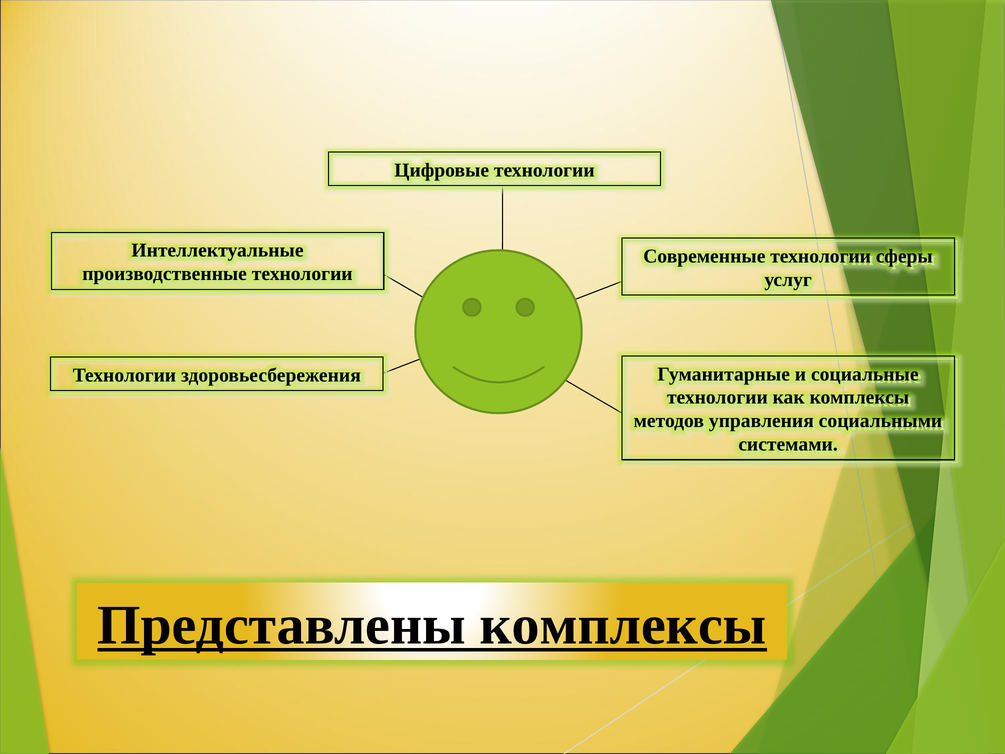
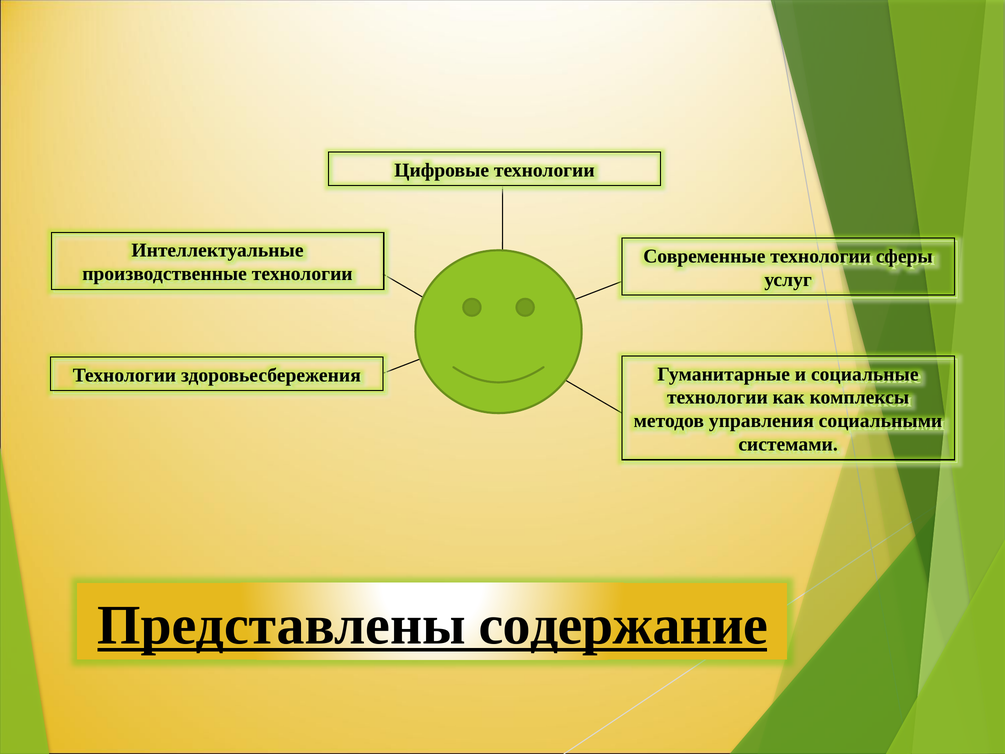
Представлены комплексы: комплексы -> содержание (623, 625)
